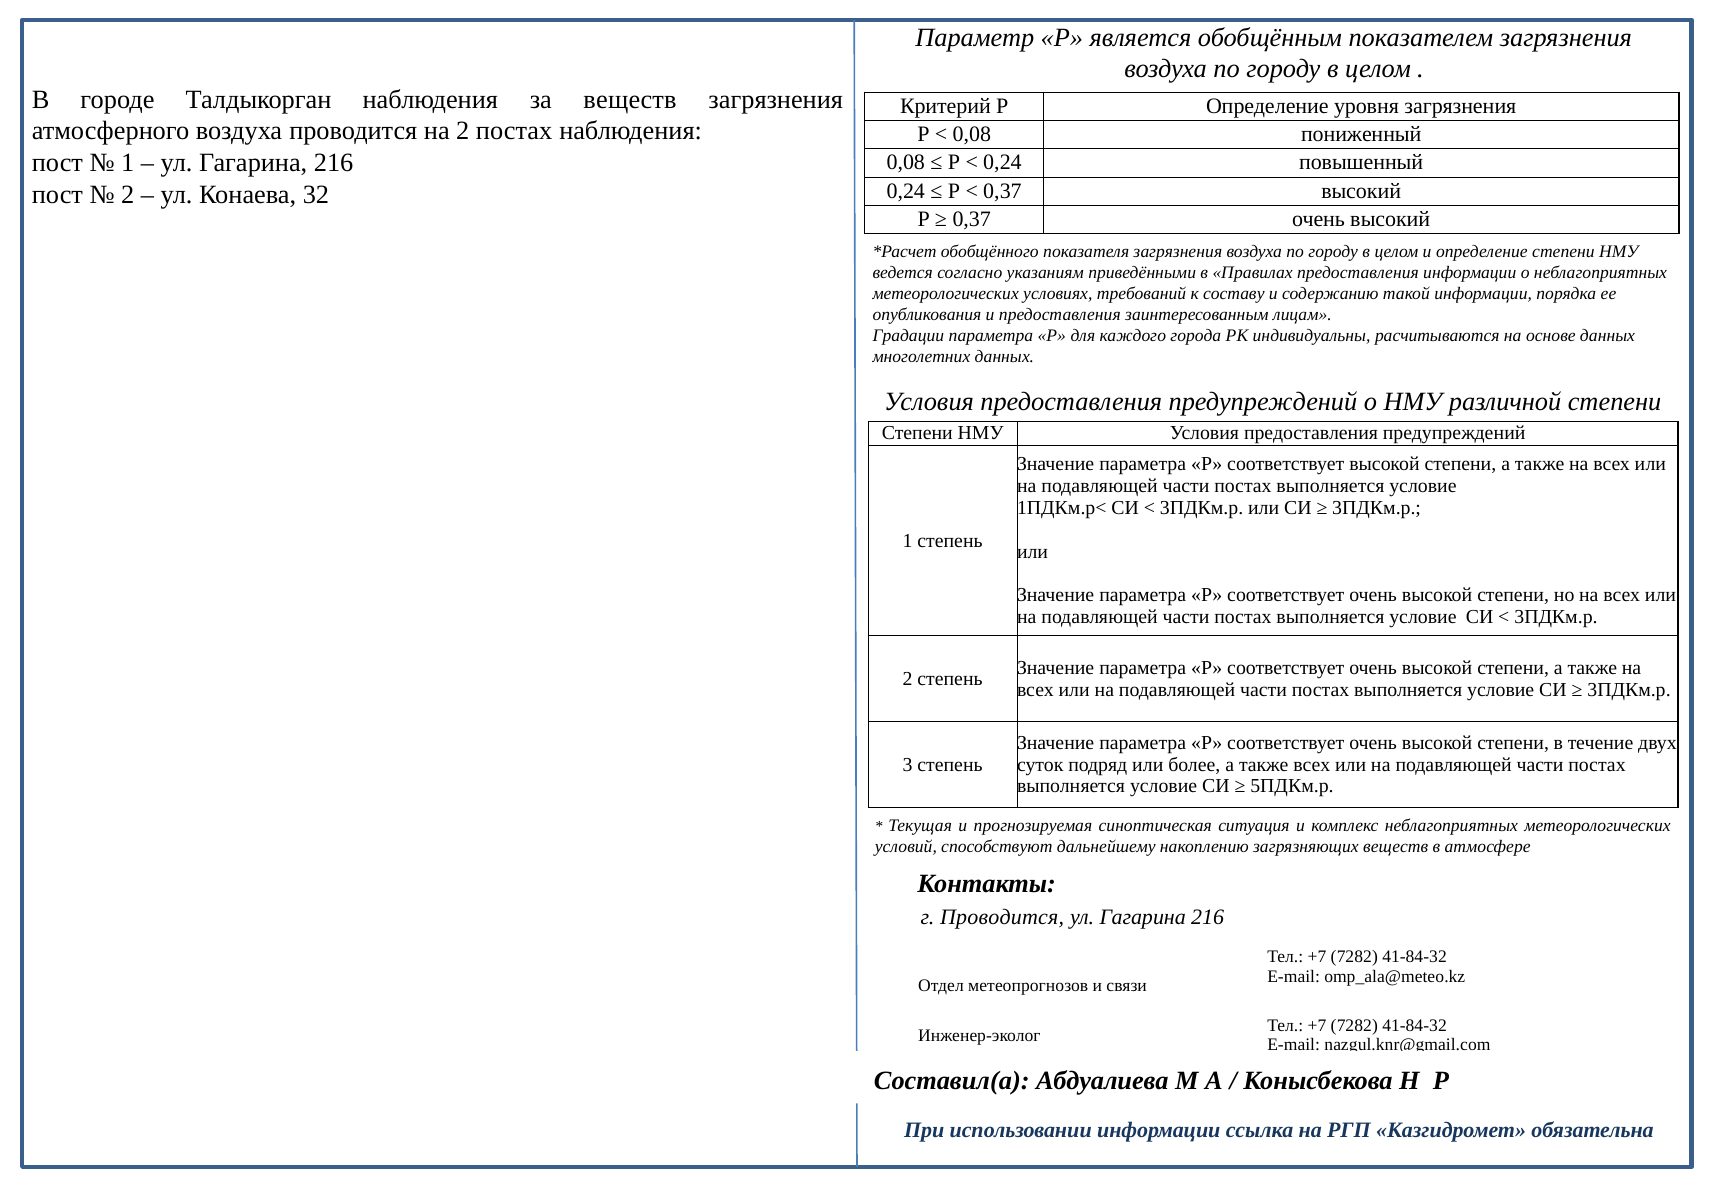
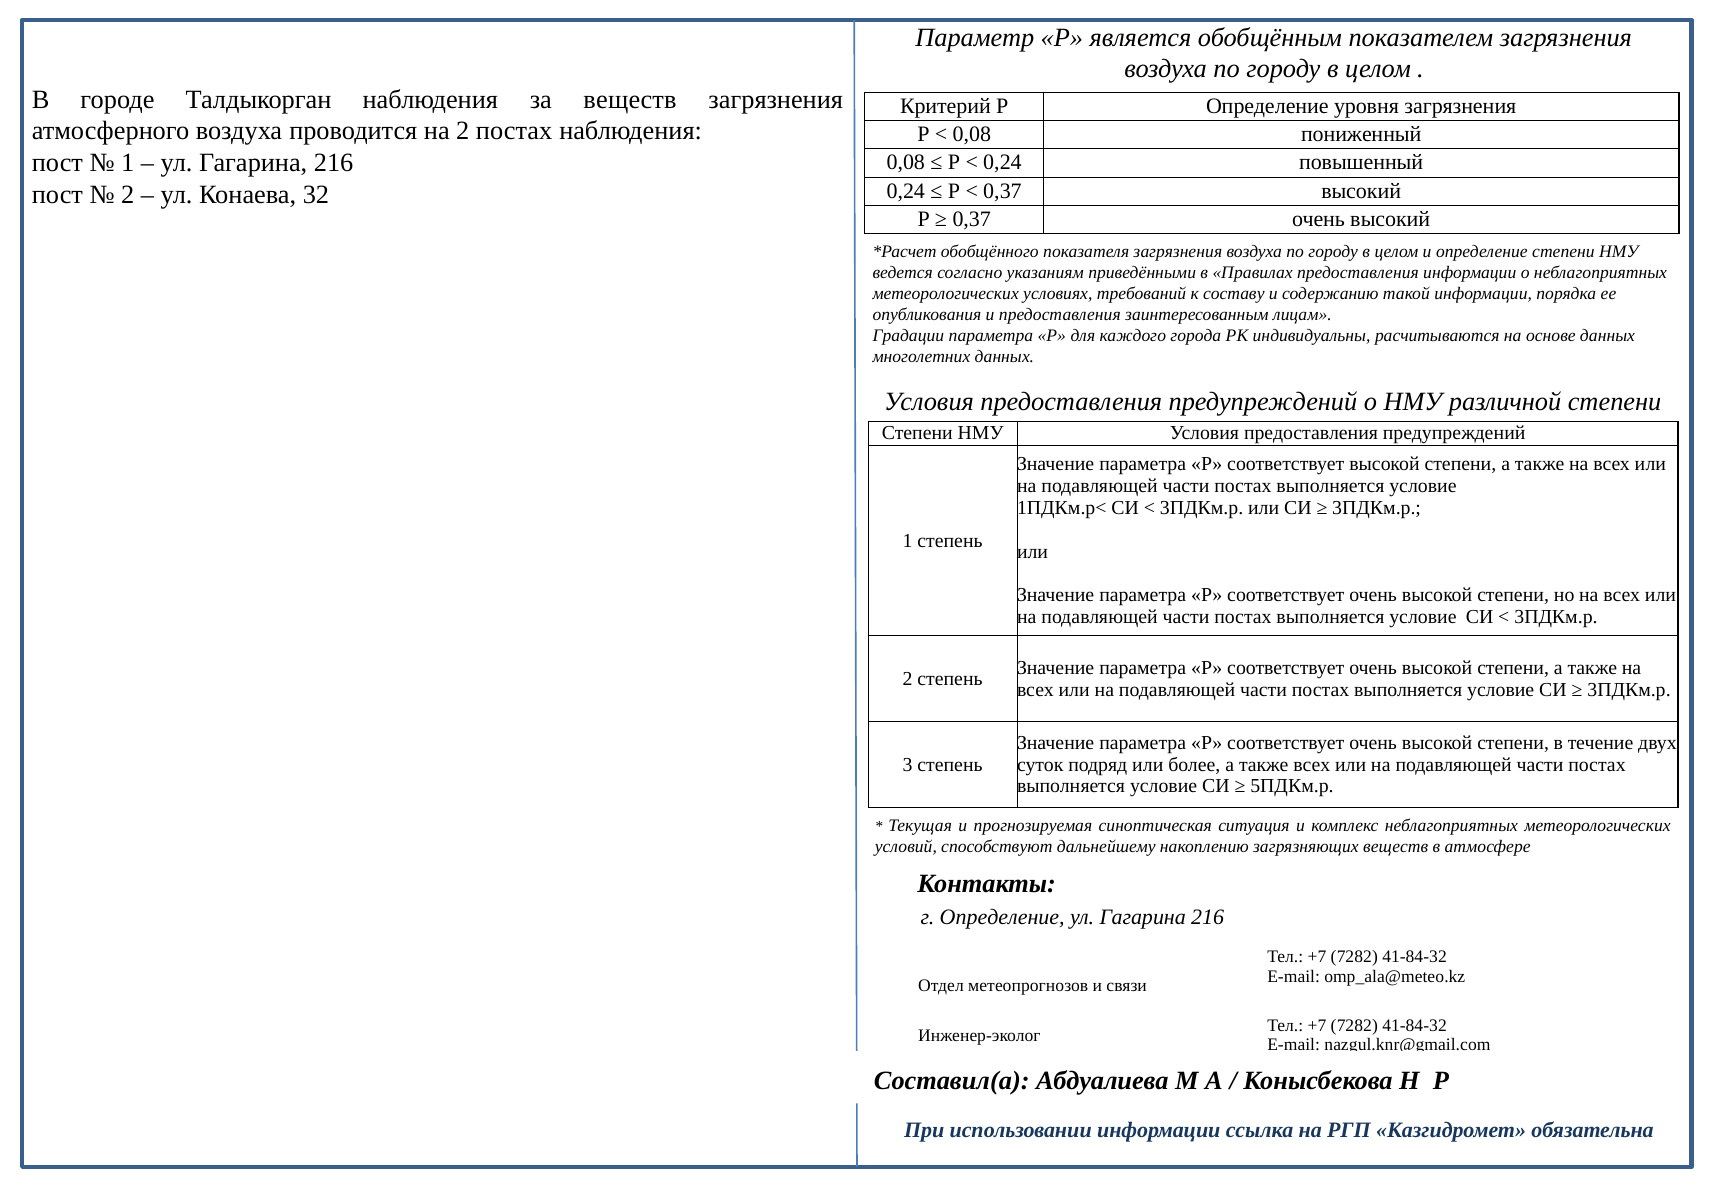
г Проводится: Проводится -> Определение (1002, 917)
